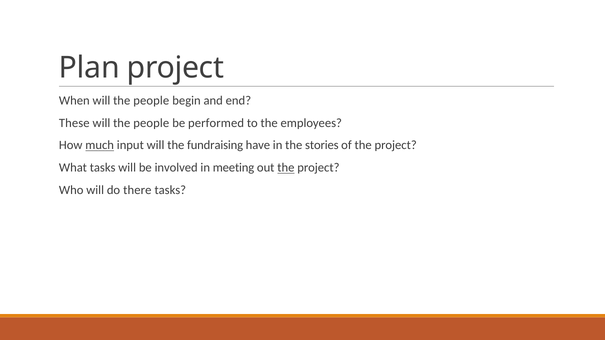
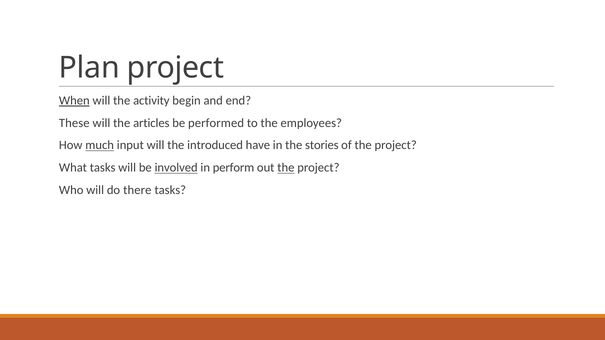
When underline: none -> present (74, 101)
people: people -> activity (151, 101)
people: people -> articles (151, 123)
fundraising: fundraising -> introduced (215, 145)
involved underline: none -> present (176, 168)
meeting: meeting -> perform (234, 168)
